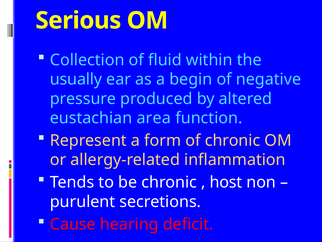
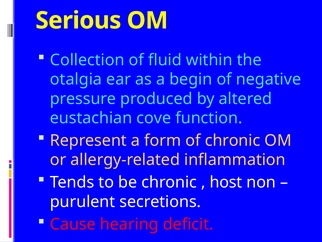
usually: usually -> otalgia (76, 79)
area: area -> cove (154, 118)
